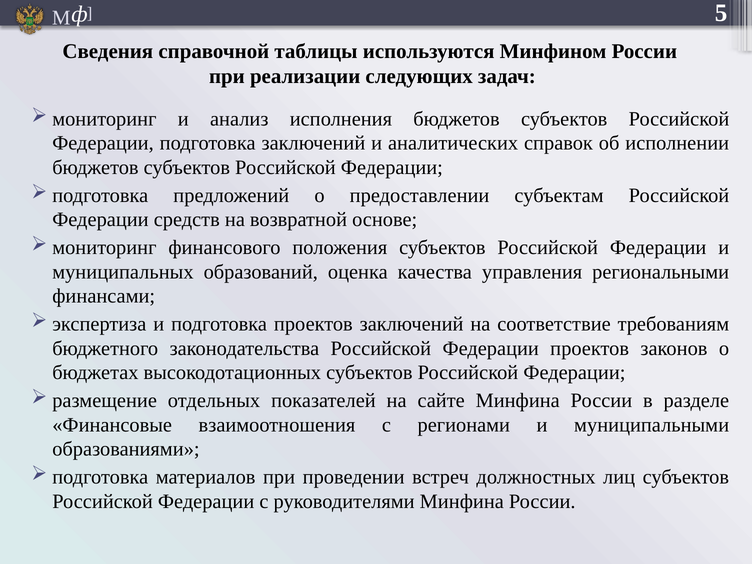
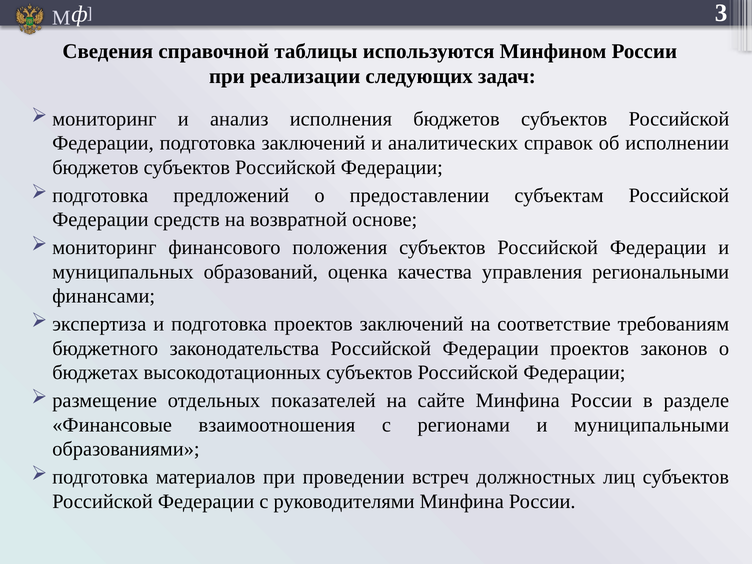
5: 5 -> 3 (721, 13)
